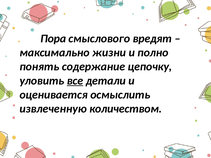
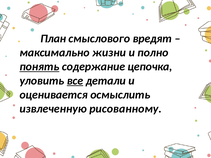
Пора: Пора -> План (53, 39)
понять underline: none -> present (39, 67)
цепочку: цепочку -> цепочка (150, 67)
количеством: количеством -> рисованному (126, 109)
